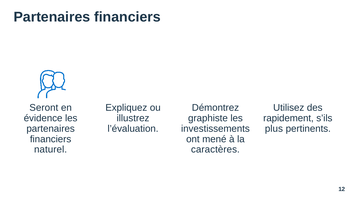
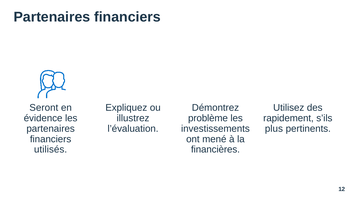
graphiste: graphiste -> problème (208, 118)
naturel: naturel -> utilisés (51, 150)
caractères: caractères -> financières (215, 150)
